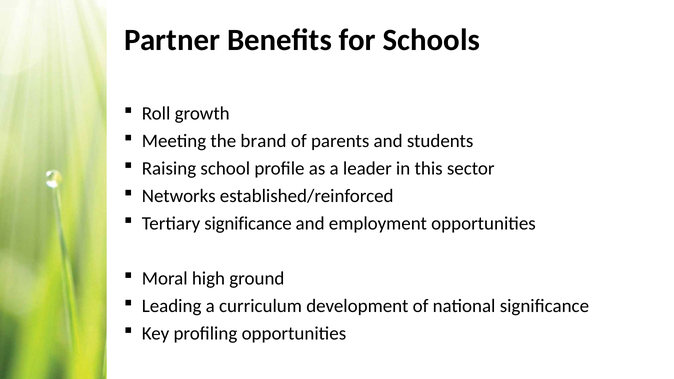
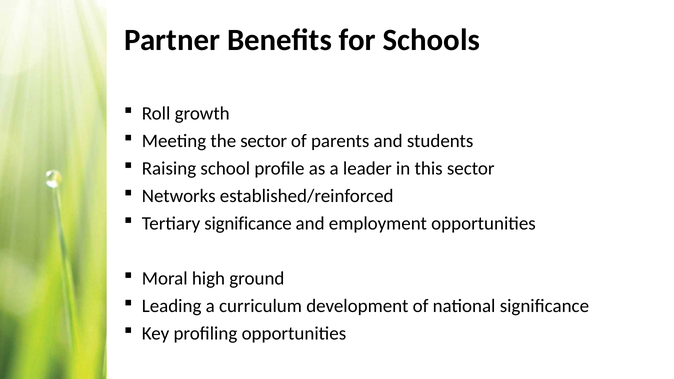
the brand: brand -> sector (264, 141)
